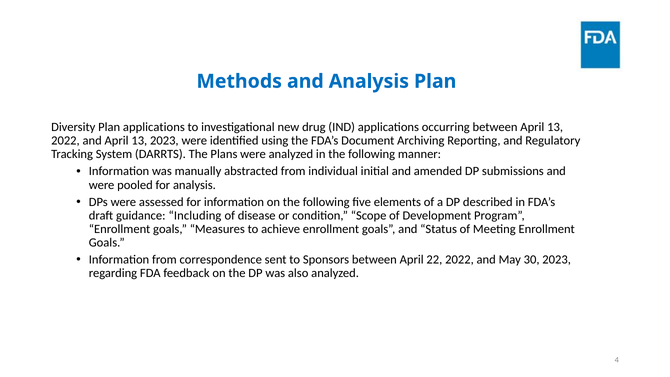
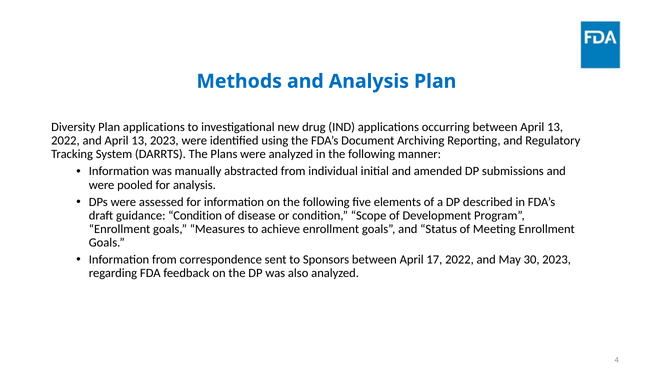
guidance Including: Including -> Condition (195, 215)
22: 22 -> 17 (434, 260)
